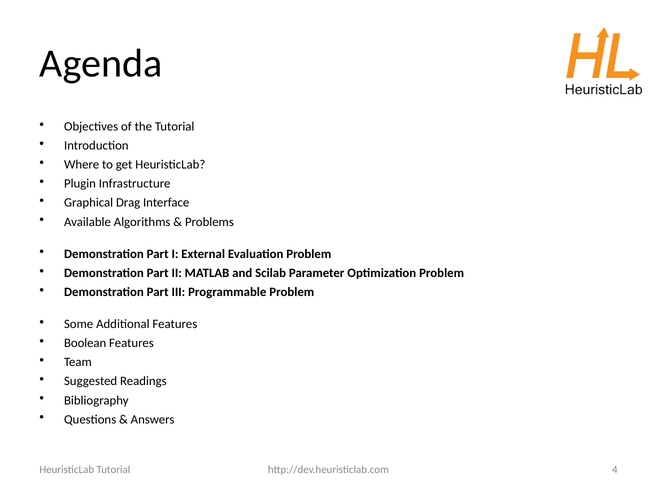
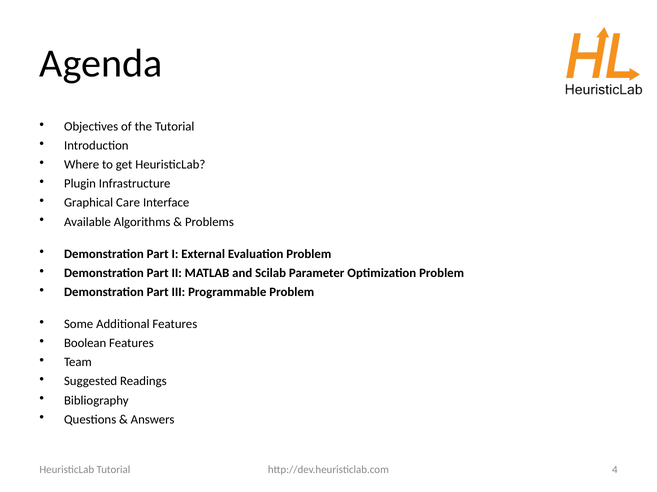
Drag: Drag -> Care (128, 203)
